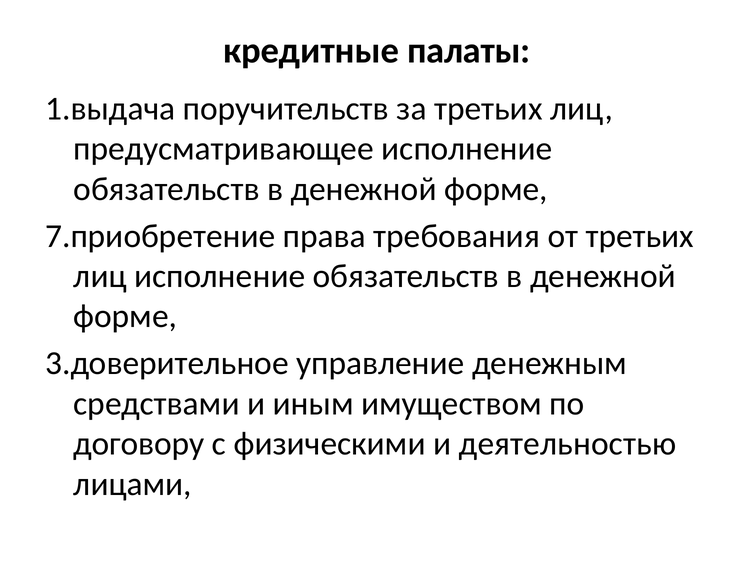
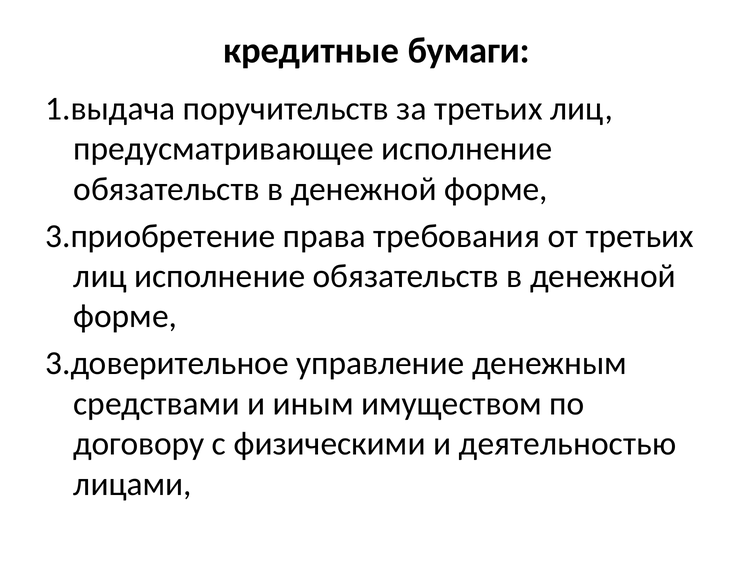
палаты: палаты -> бумаги (469, 51)
7.приобретение: 7.приобретение -> 3.приобретение (160, 236)
